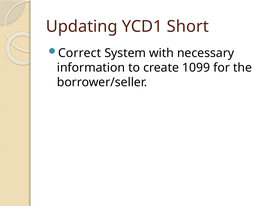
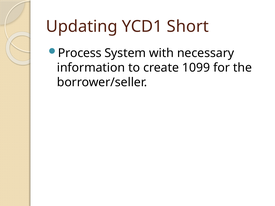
Correct: Correct -> Process (80, 53)
